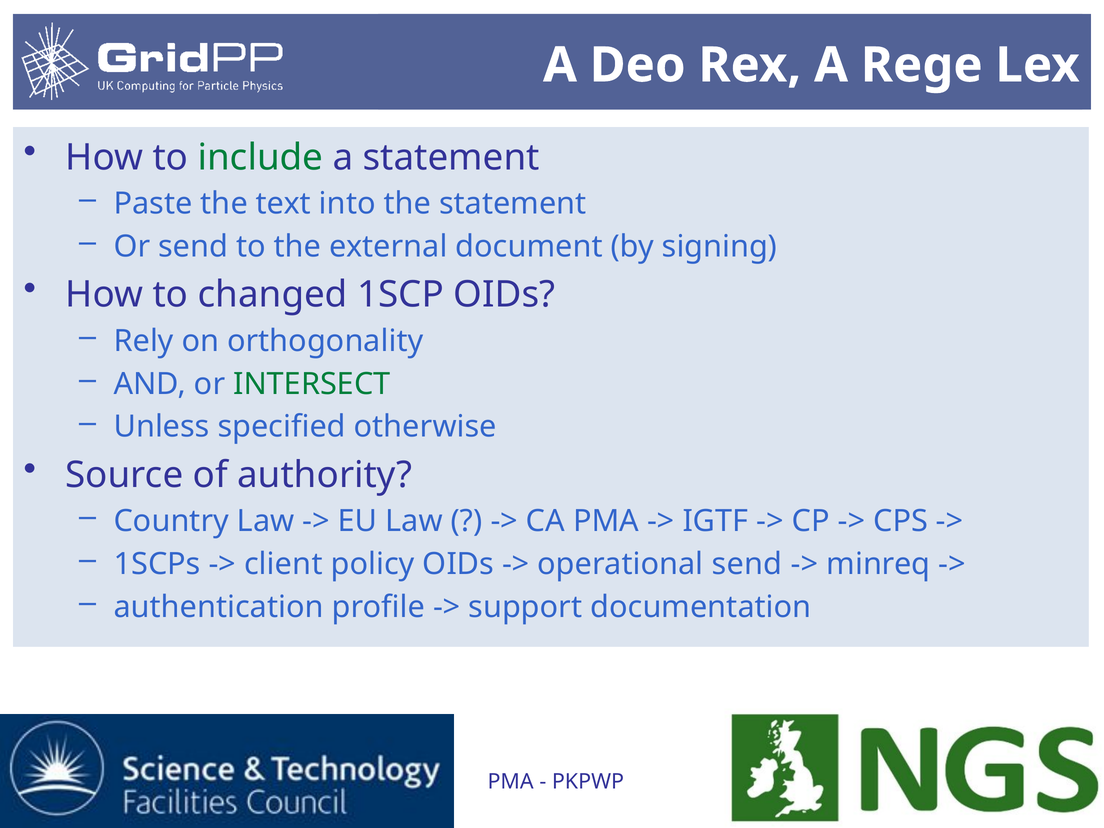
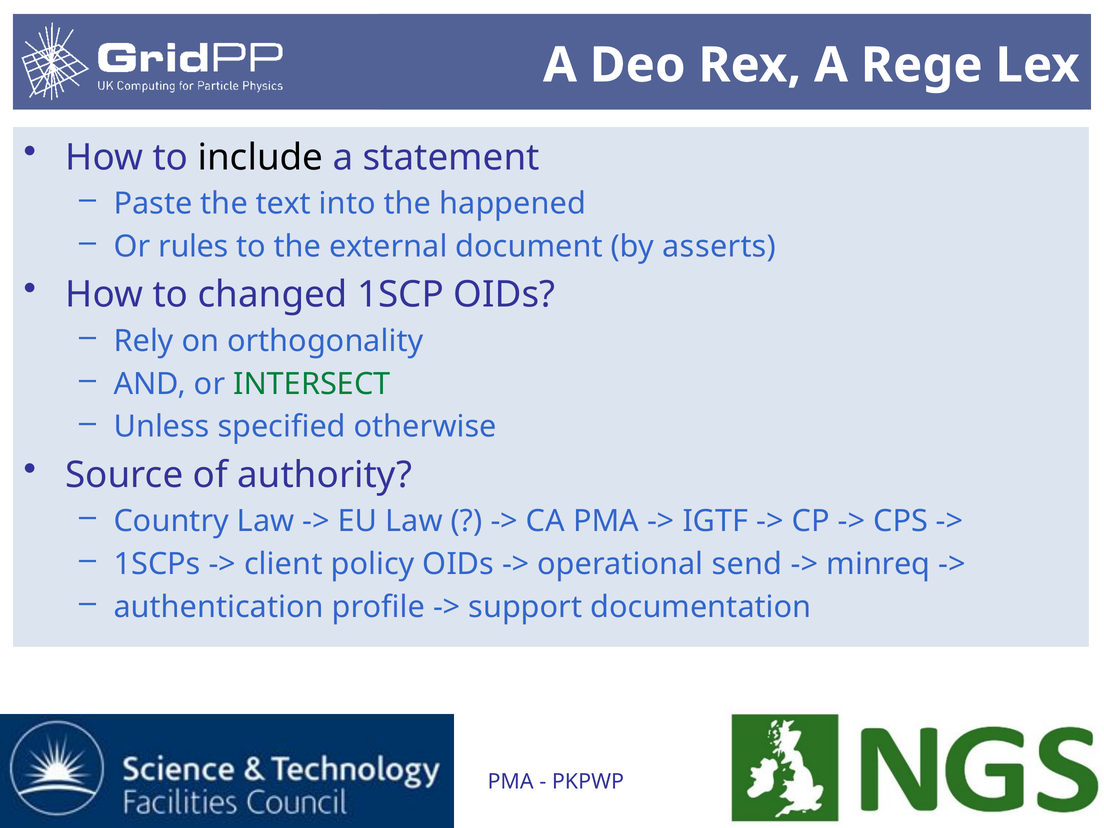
include colour: green -> black (260, 157)
the statement: statement -> happened (513, 204)
Or send: send -> rules (193, 247)
signing: signing -> asserts (719, 247)
